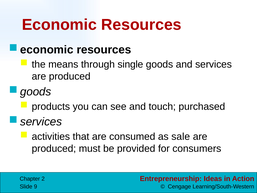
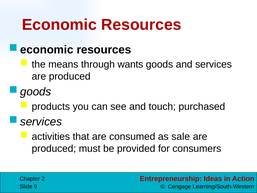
single: single -> wants (130, 64)
